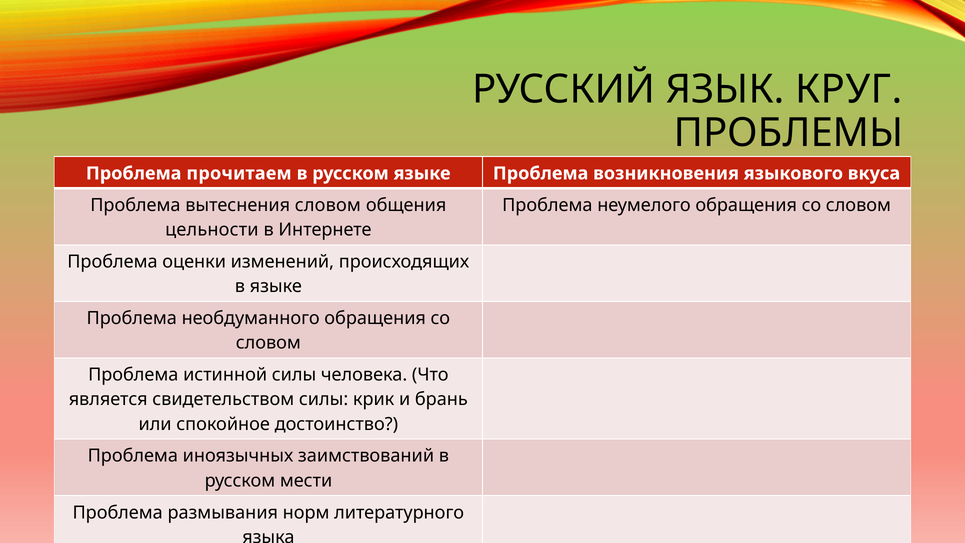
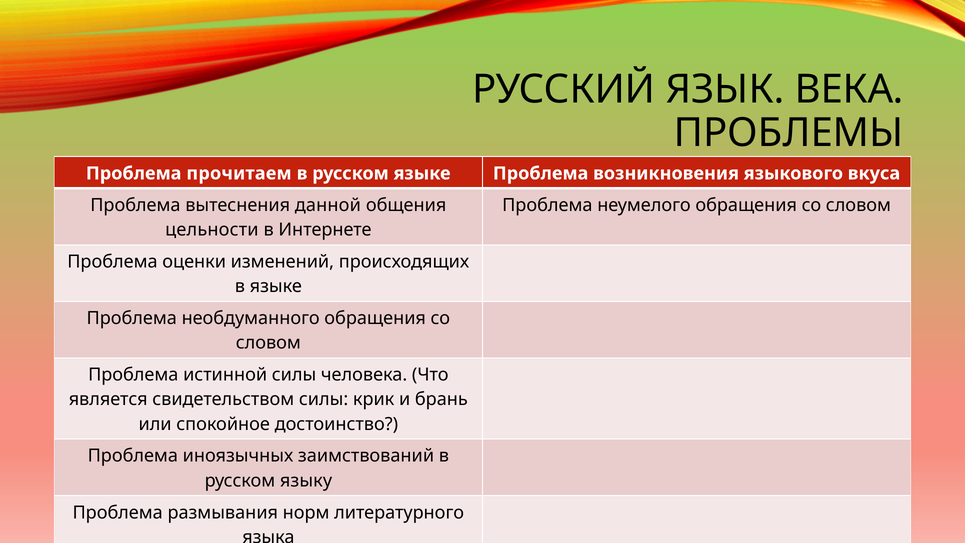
КРУГ: КРУГ -> ВЕКА (849, 90)
вытеснения словом: словом -> данной (328, 205)
мести: мести -> языку (306, 480)
